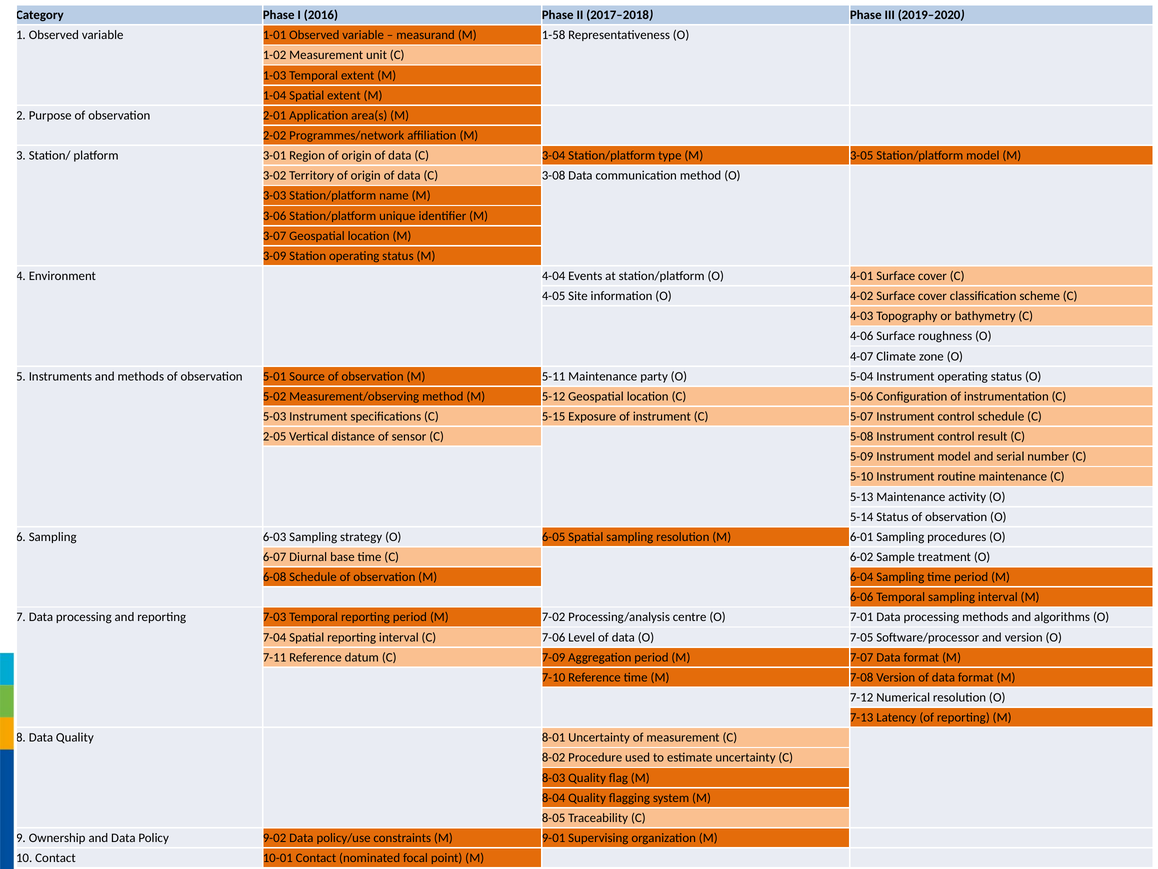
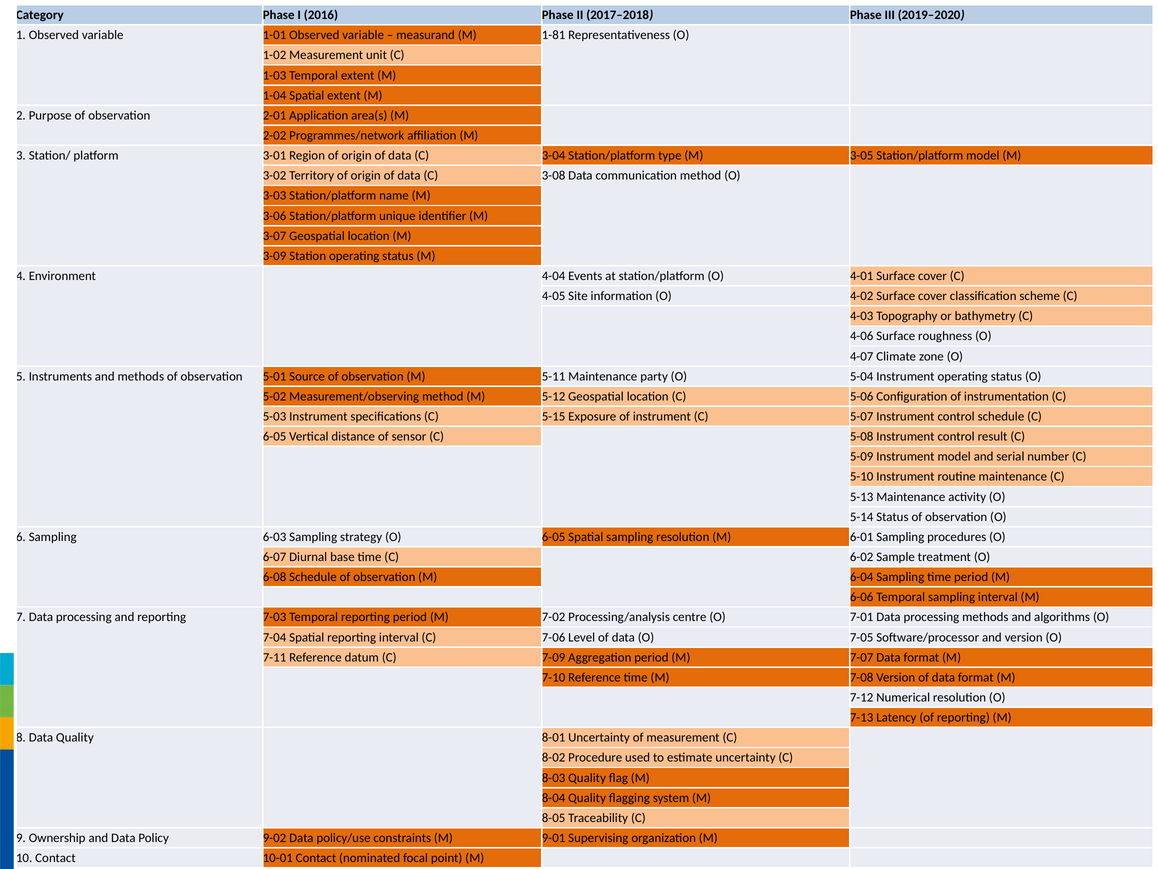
1-58: 1-58 -> 1-81 (554, 35)
2-05: 2-05 -> 6-05 (275, 436)
